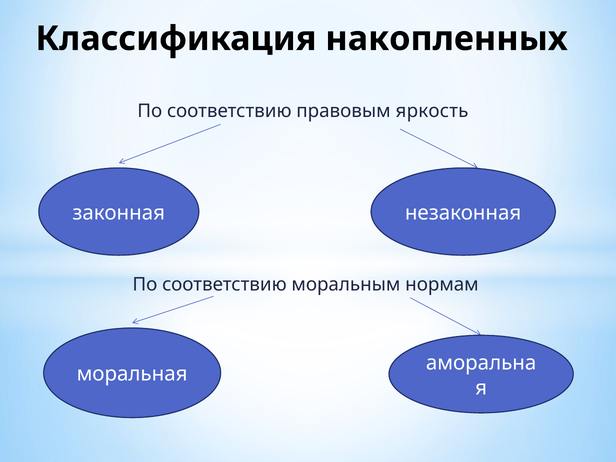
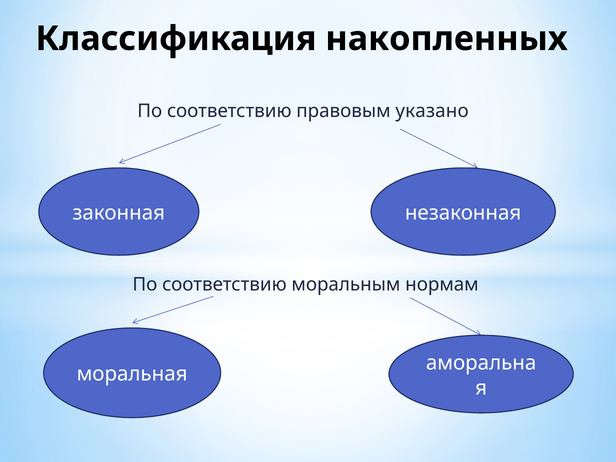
яркость: яркость -> указано (432, 111)
